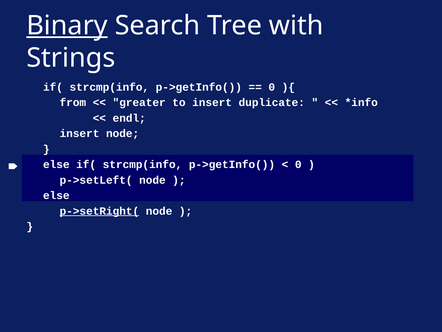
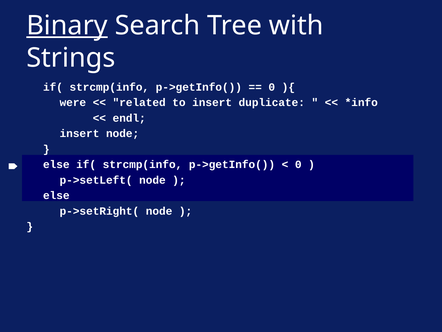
from: from -> were (73, 102)
greater: greater -> related (139, 102)
p->setRight( underline: present -> none (99, 211)
